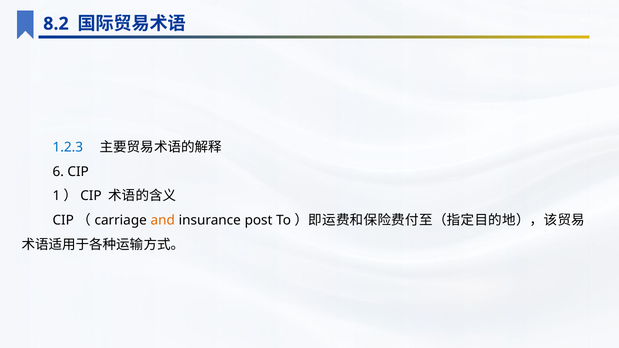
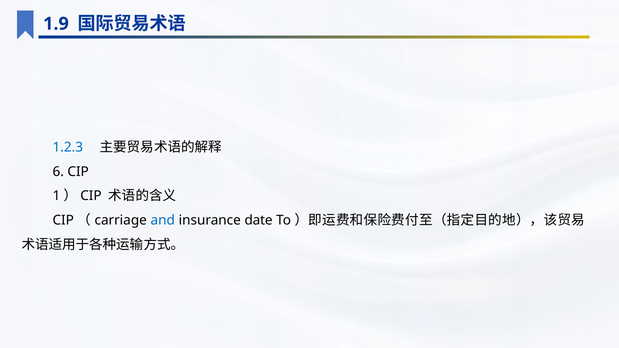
8.2: 8.2 -> 1.9 (56, 24)
and colour: orange -> blue (163, 220)
post: post -> date (259, 220)
